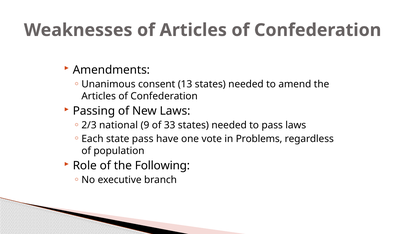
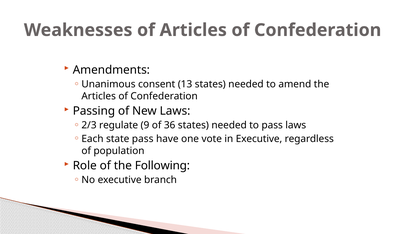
national: national -> regulate (119, 125)
33: 33 -> 36 (170, 125)
in Problems: Problems -> Executive (259, 139)
